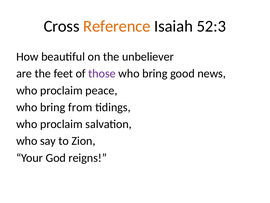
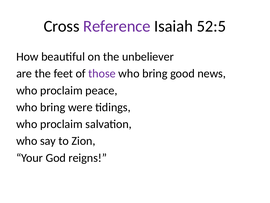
Reference colour: orange -> purple (117, 26)
52:3: 52:3 -> 52:5 (211, 26)
from: from -> were (80, 107)
